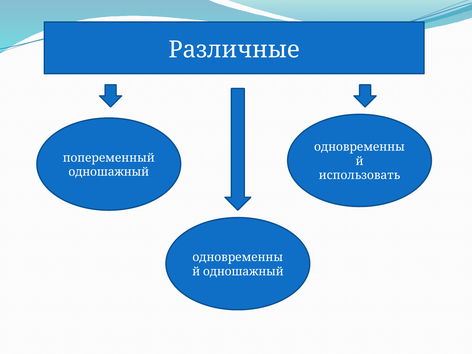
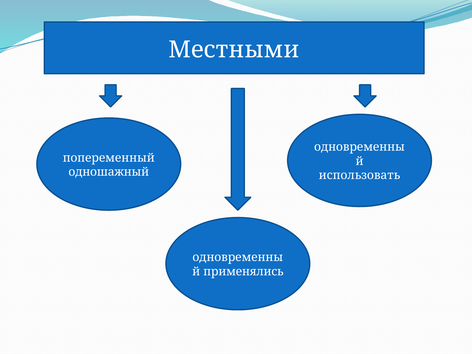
Различные: Различные -> Местными (234, 50)
одношажный: одношажный -> применялись (243, 272)
